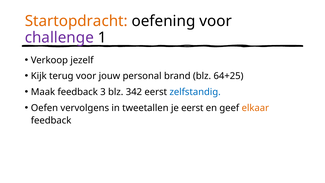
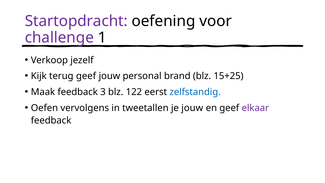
Startopdracht colour: orange -> purple (76, 21)
terug voor: voor -> geef (86, 76)
64+25: 64+25 -> 15+25 (228, 76)
342: 342 -> 122 (134, 92)
je eerst: eerst -> jouw (192, 108)
elkaar colour: orange -> purple (255, 108)
